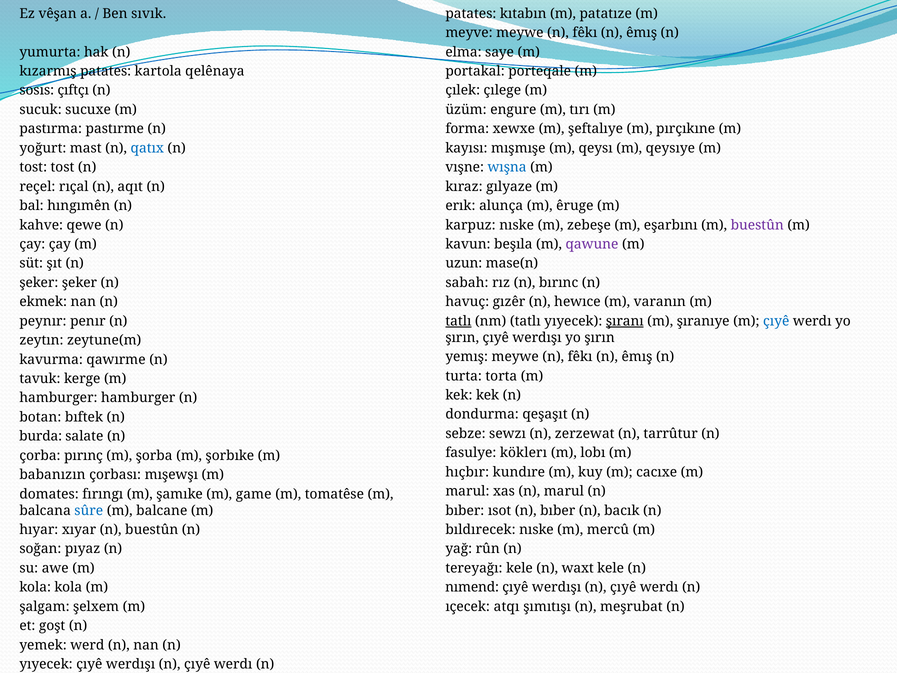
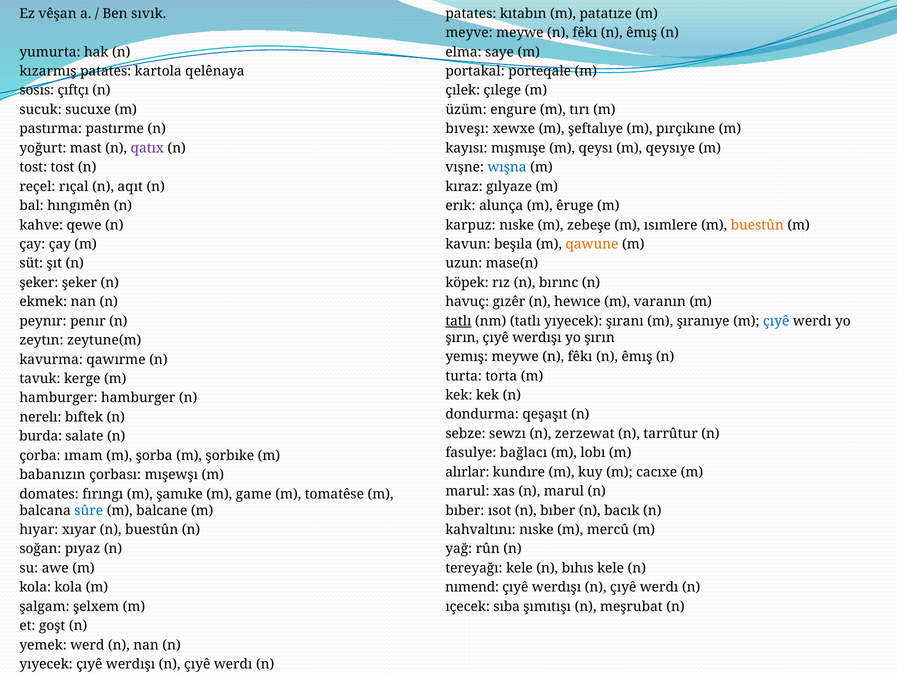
forma: forma -> bıveşı (467, 129)
qatıx colour: blue -> purple (147, 148)
eşarbını: eşarbını -> ısımlere (671, 225)
buestûn colour: purple -> orange (757, 225)
qawune colour: purple -> orange (592, 244)
sabah: sabah -> köpek (467, 283)
şıranı underline: present -> none (625, 321)
botan: botan -> nerelı (40, 417)
köklerı: köklerı -> bağlacı (524, 453)
pırınç: pırınç -> ımam (83, 455)
hıçbır: hıçbır -> alırlar (467, 472)
bıldırecek: bıldırecek -> kahvaltını (481, 530)
waxt: waxt -> bıhıs (578, 568)
atqı: atqı -> sıba (507, 606)
